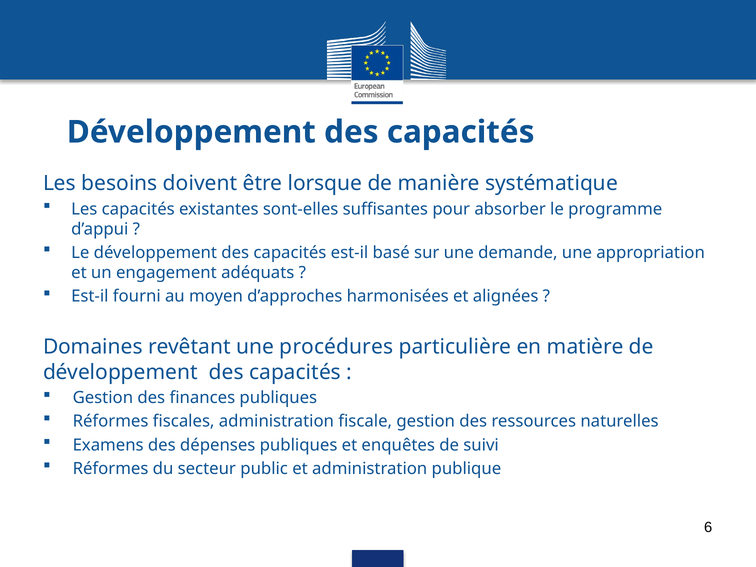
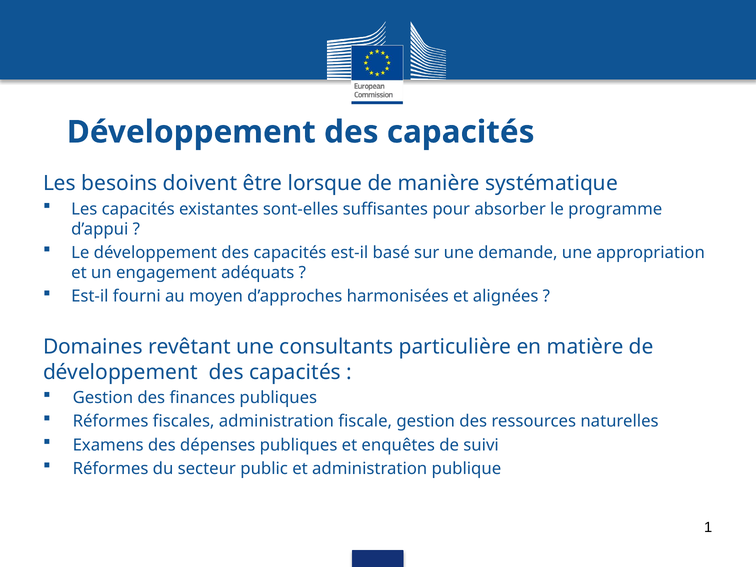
procédures: procédures -> consultants (336, 347)
6: 6 -> 1 (708, 527)
